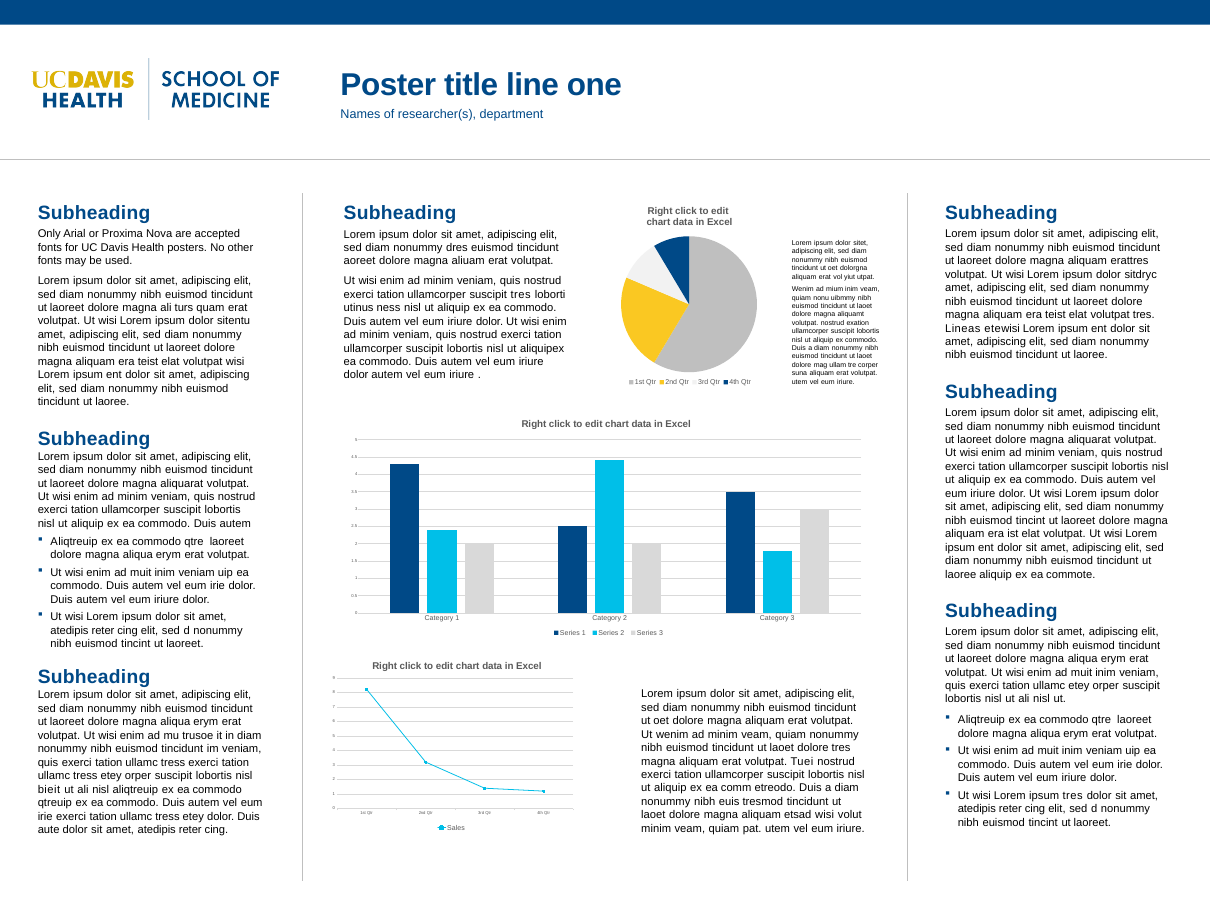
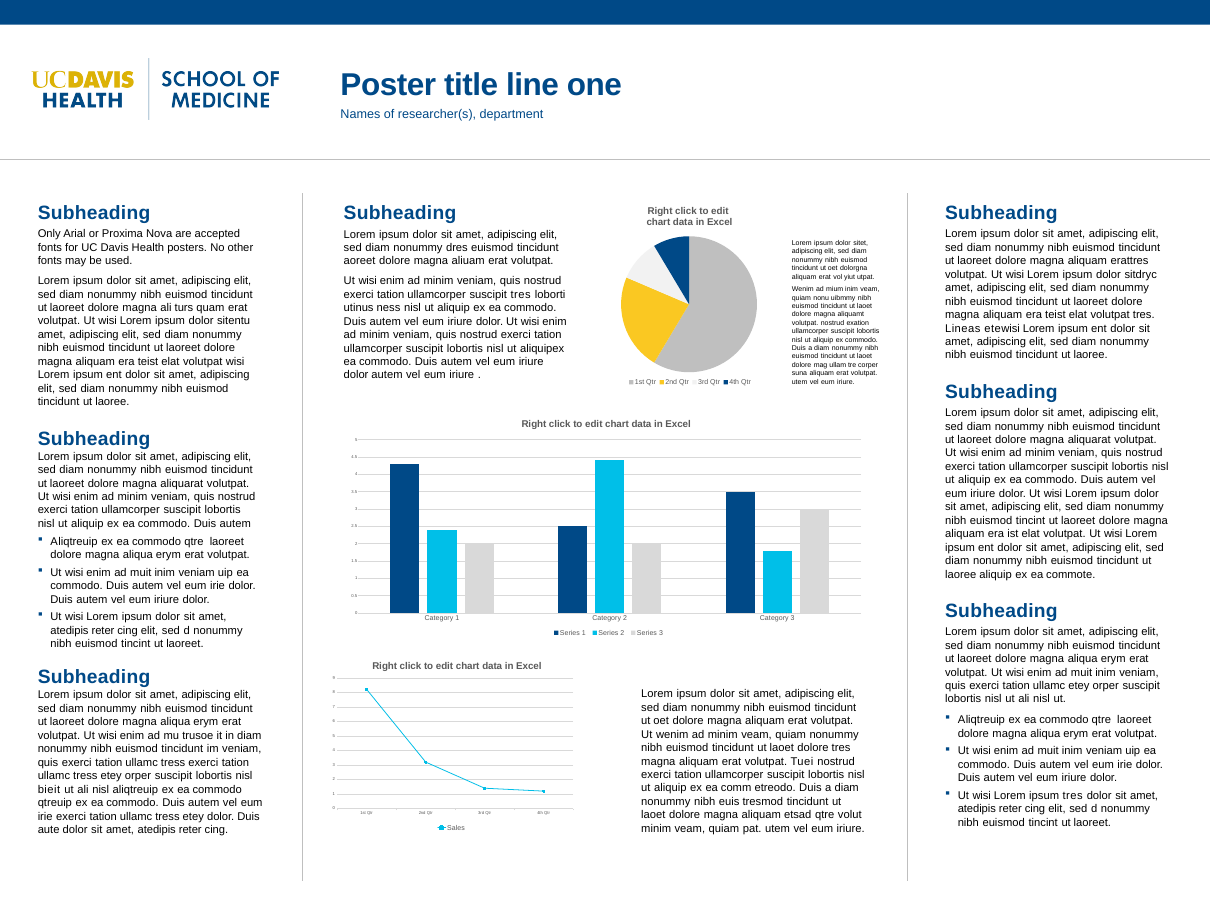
etsad wisi: wisi -> qtre (825, 815)
